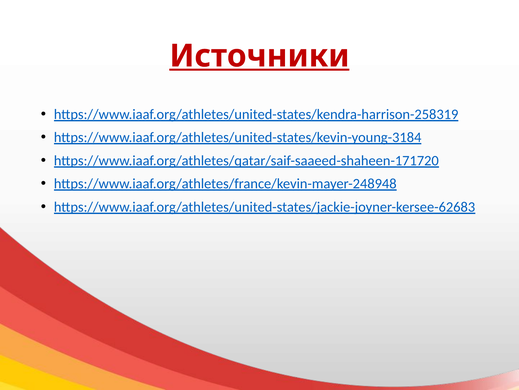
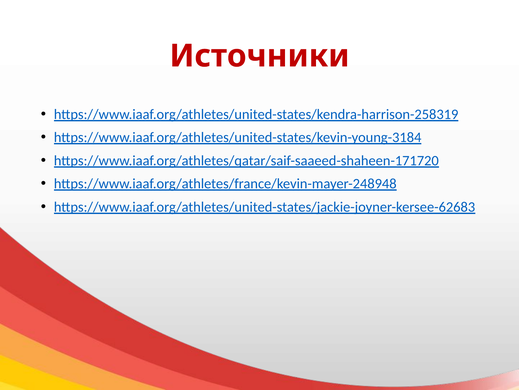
Источники underline: present -> none (259, 56)
